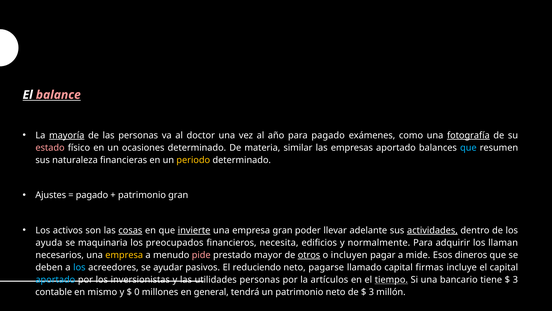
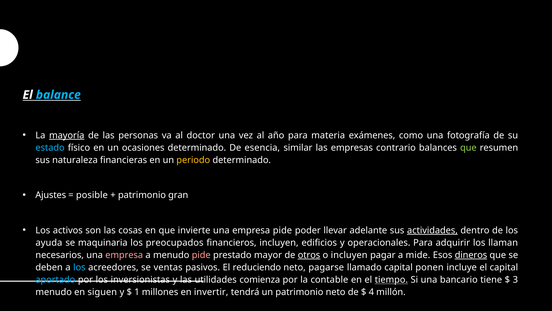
balance colour: pink -> light blue (58, 95)
para pagado: pagado -> materia (328, 135)
fotografía underline: present -> none (468, 135)
estado colour: pink -> light blue (50, 148)
materia: materia -> esencia (262, 148)
empresas aportado: aportado -> contrario (396, 148)
que colour: light blue -> light green (468, 148)
pagado: pagado -> posible (92, 195)
cosas underline: present -> none (130, 230)
invierte underline: present -> none (194, 230)
empresa gran: gran -> pide (282, 230)
financieros necesita: necesita -> incluyen (279, 242)
normalmente: normalmente -> operacionales (379, 242)
empresa colour: yellow -> pink (124, 255)
dineros underline: none -> present (471, 255)
ayudar: ayudar -> ventas (168, 267)
firmas: firmas -> ponen (430, 267)
utilidades personas: personas -> comienza (260, 279)
artículos: artículos -> contable (329, 279)
contable: contable -> menudo (54, 292)
mismo: mismo -> siguen (102, 292)
0: 0 -> 1 (137, 292)
general: general -> invertir (211, 292)
3: 3 -> 4 (371, 292)
